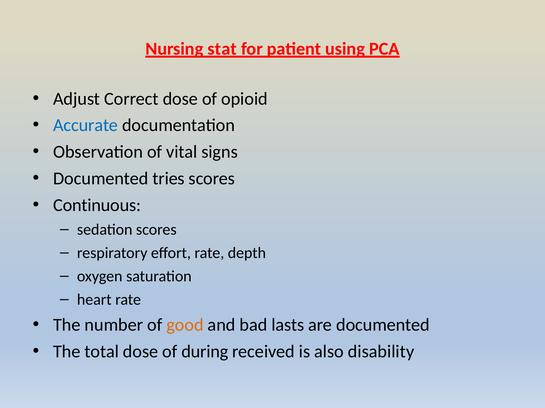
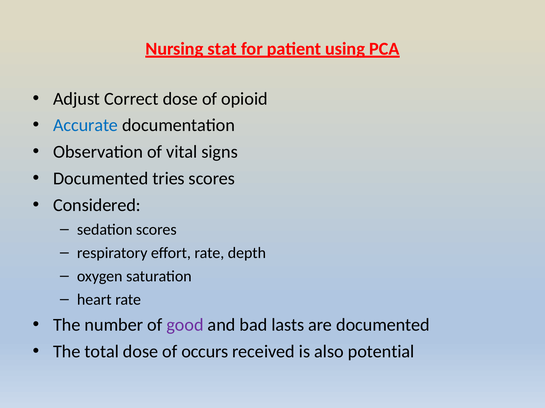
Continuous: Continuous -> Considered (97, 206)
good colour: orange -> purple (185, 325)
during: during -> occurs (205, 352)
disability: disability -> potential (381, 352)
